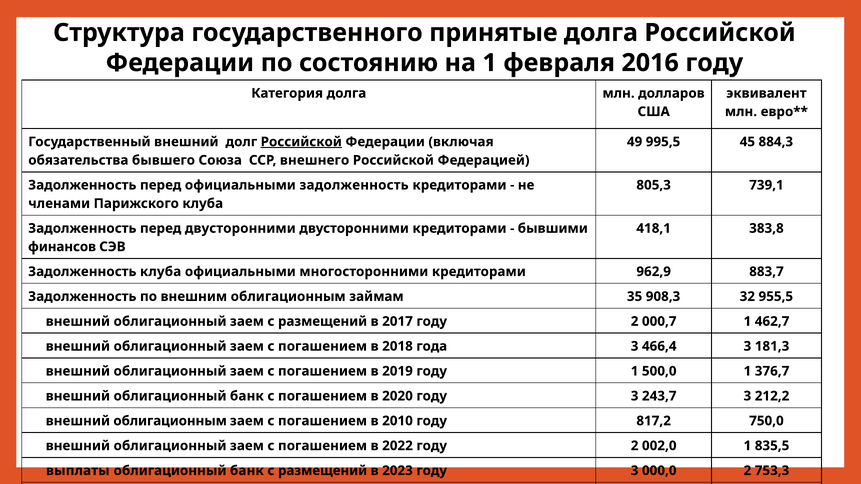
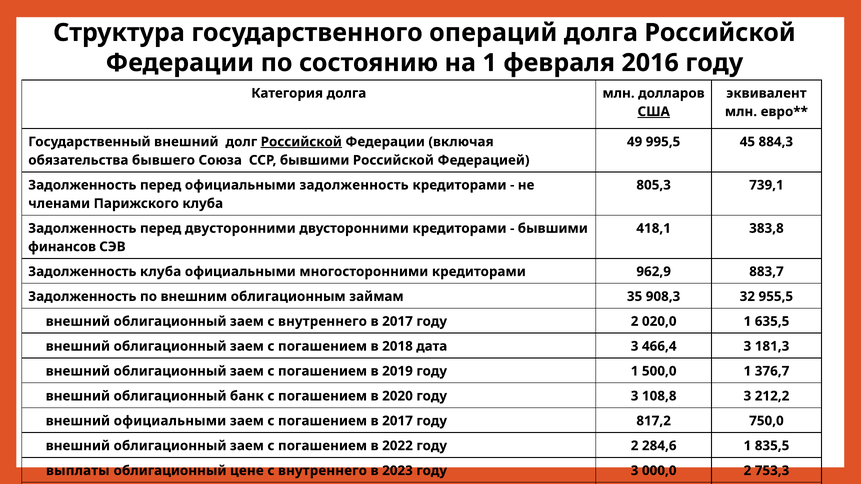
принятые: принятые -> операций (493, 33)
США underline: none -> present (654, 112)
ССР внешнего: внешнего -> бывшими (315, 160)
заем с размещений: размещений -> внутреннего (322, 322)
000,7: 000,7 -> 020,0 (659, 322)
462,7: 462,7 -> 635,5 (772, 322)
года: года -> дата (432, 346)
243,7: 243,7 -> 108,8 (659, 396)
внешний облигационным: облигационным -> официальными (170, 421)
погашением в 2010: 2010 -> 2017 (397, 421)
002,0: 002,0 -> 284,6 (659, 446)
банк: банк -> цене (247, 471)
размещений: размещений -> внутреннего (322, 471)
